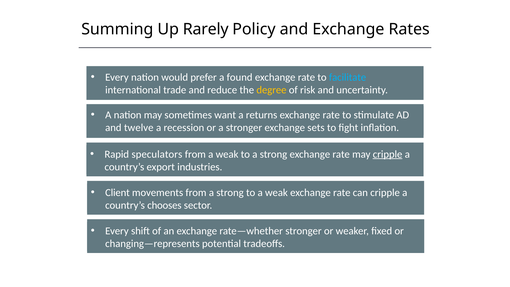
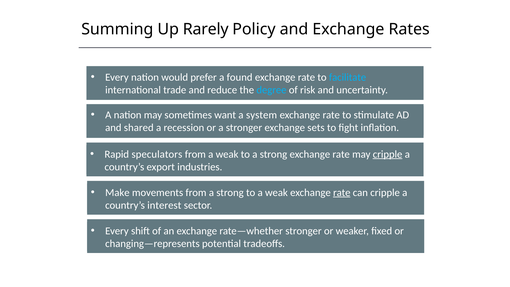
degree colour: yellow -> light blue (271, 90)
returns: returns -> system (262, 115)
twelve: twelve -> shared (139, 128)
Client: Client -> Make (117, 192)
rate underline: none -> present (342, 192)
chooses: chooses -> interest (164, 205)
